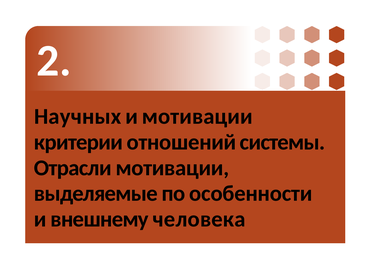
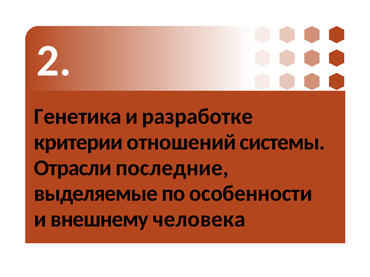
Научных: Научных -> Генетика (78, 117)
и мотивации: мотивации -> разработке (197, 117)
Отрасли мотивации: мотивации -> последние (172, 168)
